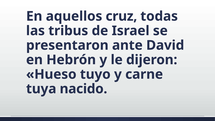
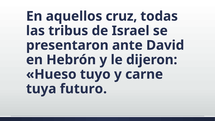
nacido: nacido -> futuro (83, 89)
